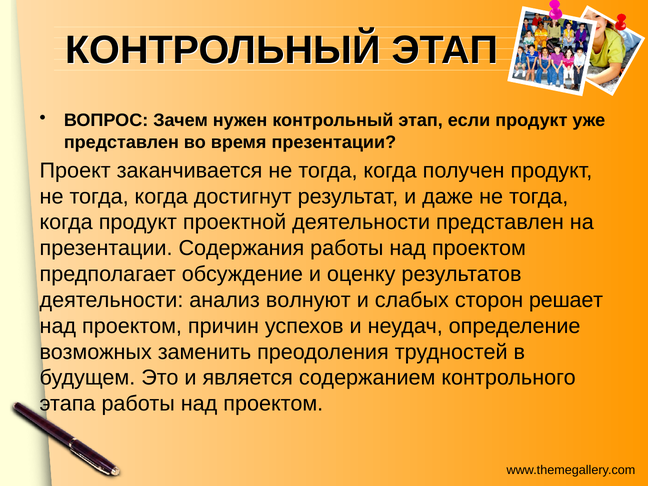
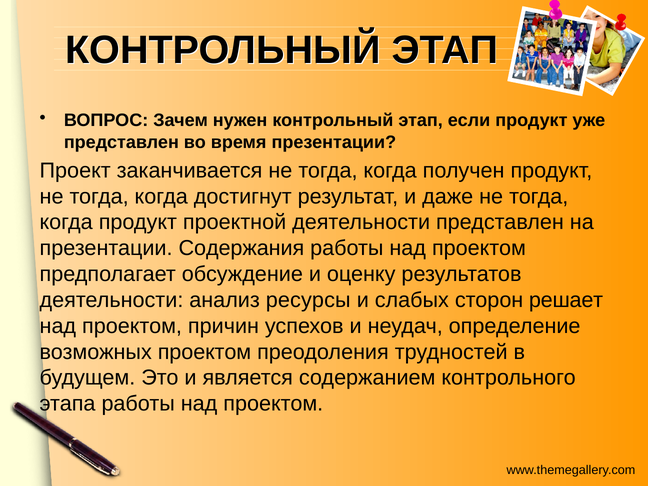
волнуют: волнуют -> ресурсы (308, 300)
возможных заменить: заменить -> проектом (204, 352)
